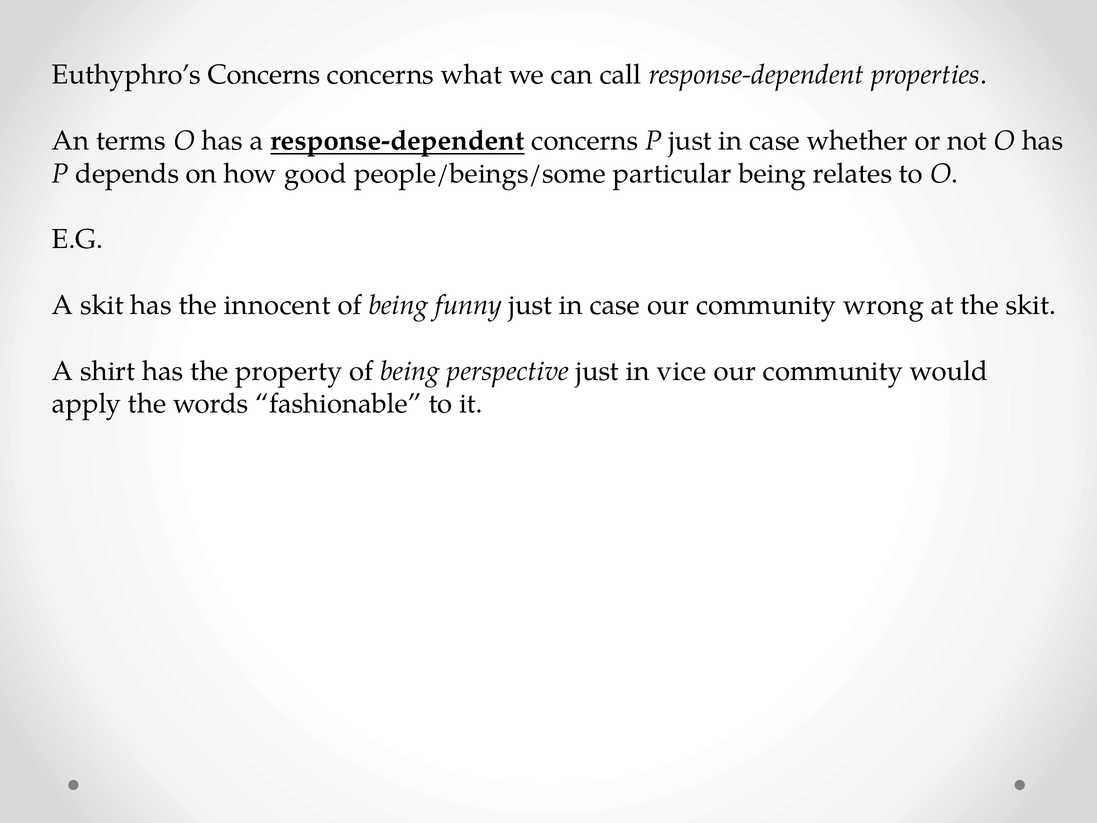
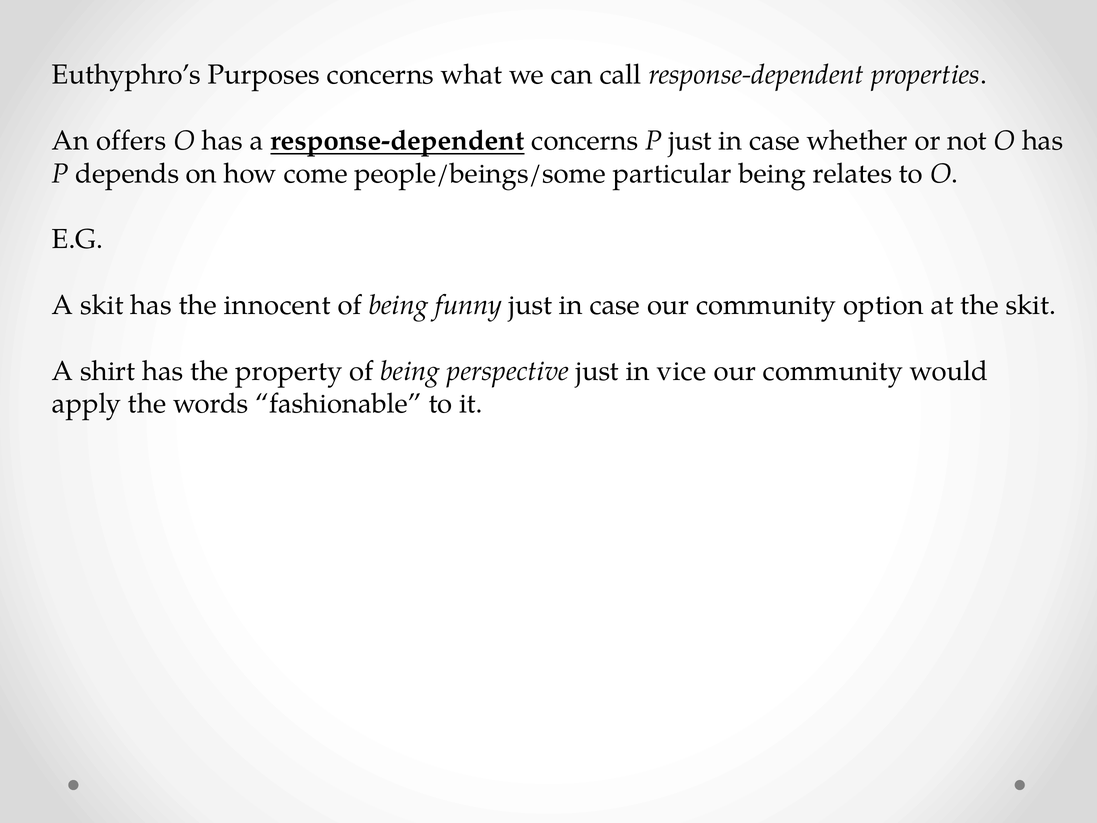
Euthyphro’s Concerns: Concerns -> Purposes (264, 75)
terms: terms -> offers (131, 141)
good: good -> come (316, 173)
wrong: wrong -> option (883, 305)
